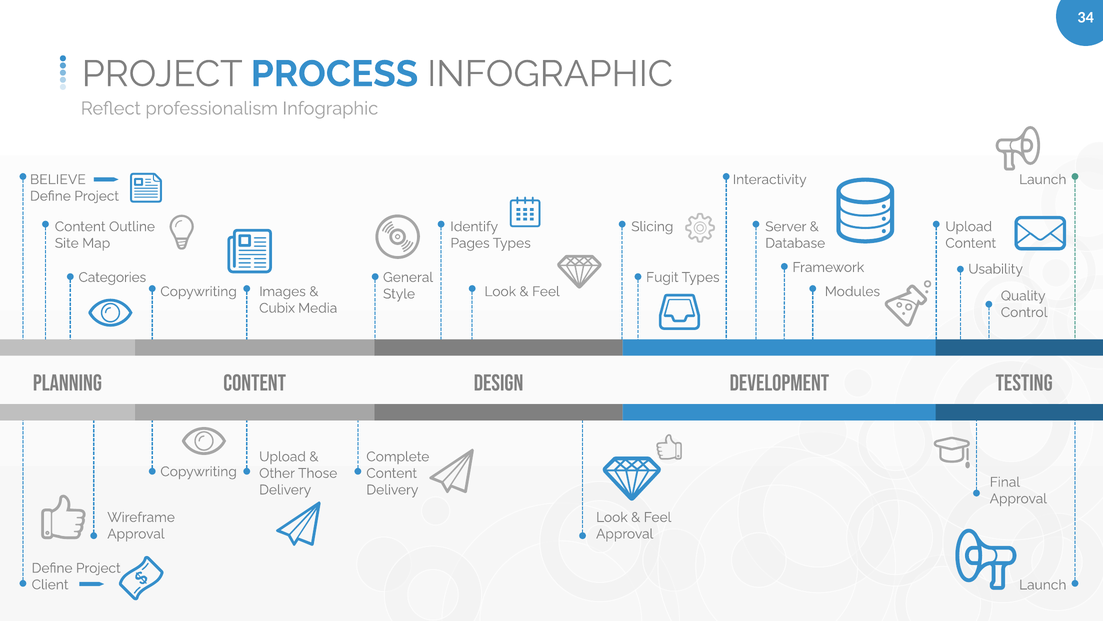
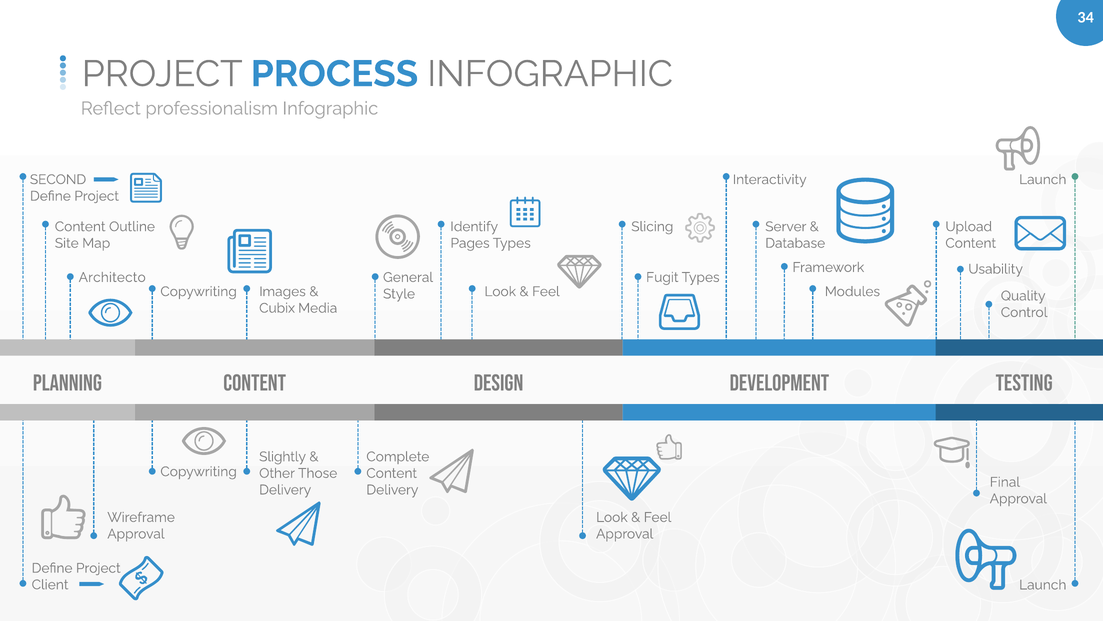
BELIEVE: BELIEVE -> SECOND (58, 179)
Categories: Categories -> Architecto (112, 277)
Upload: Upload -> Slightly (283, 456)
